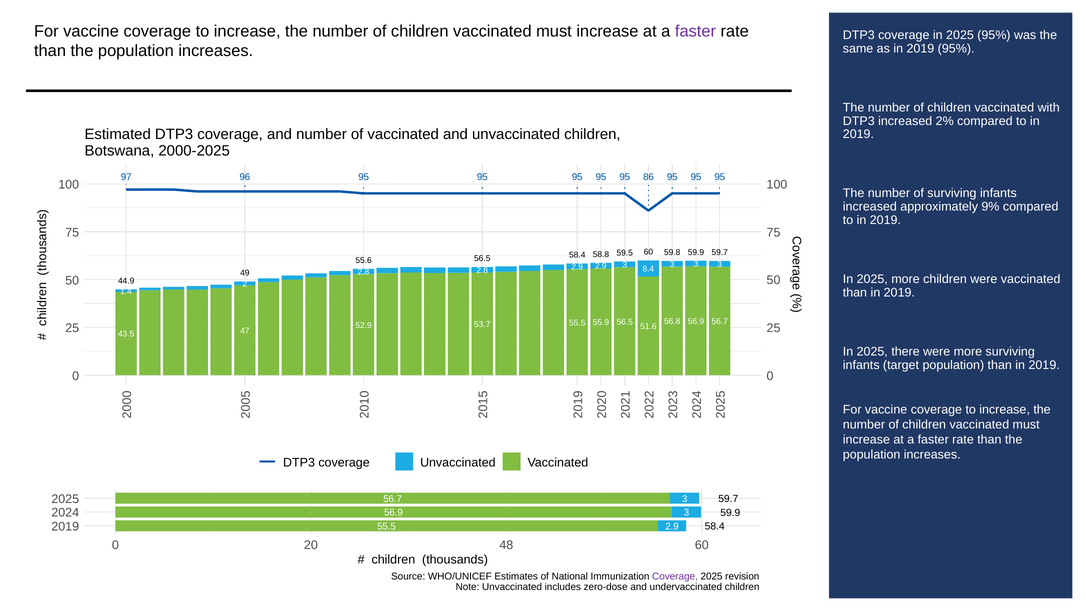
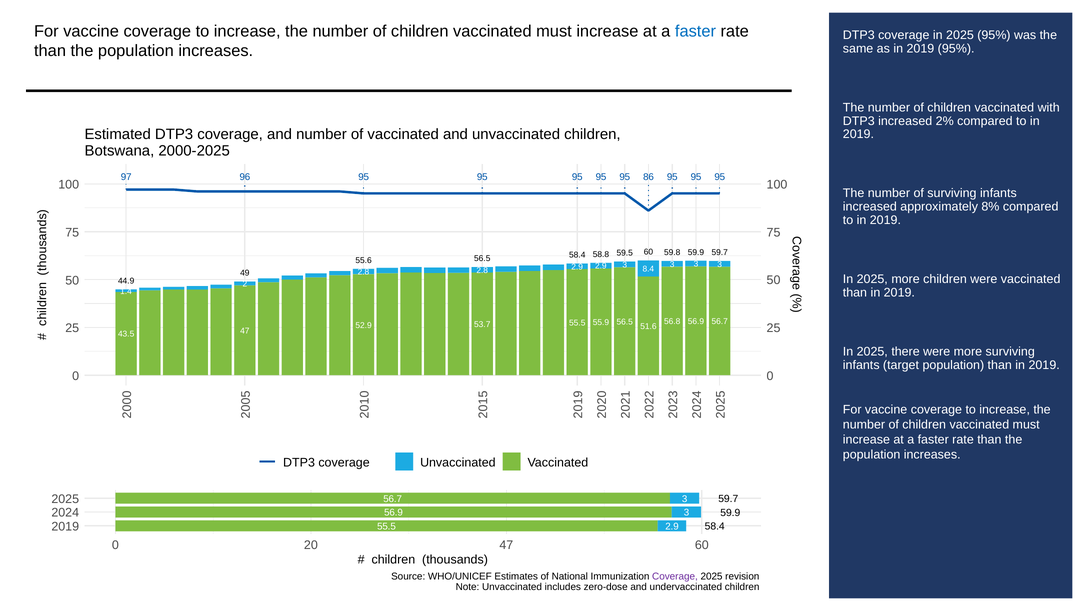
faster colour: purple -> blue (695, 31)
9%: 9% -> 8% (990, 207)
20 48: 48 -> 47 (506, 545)
